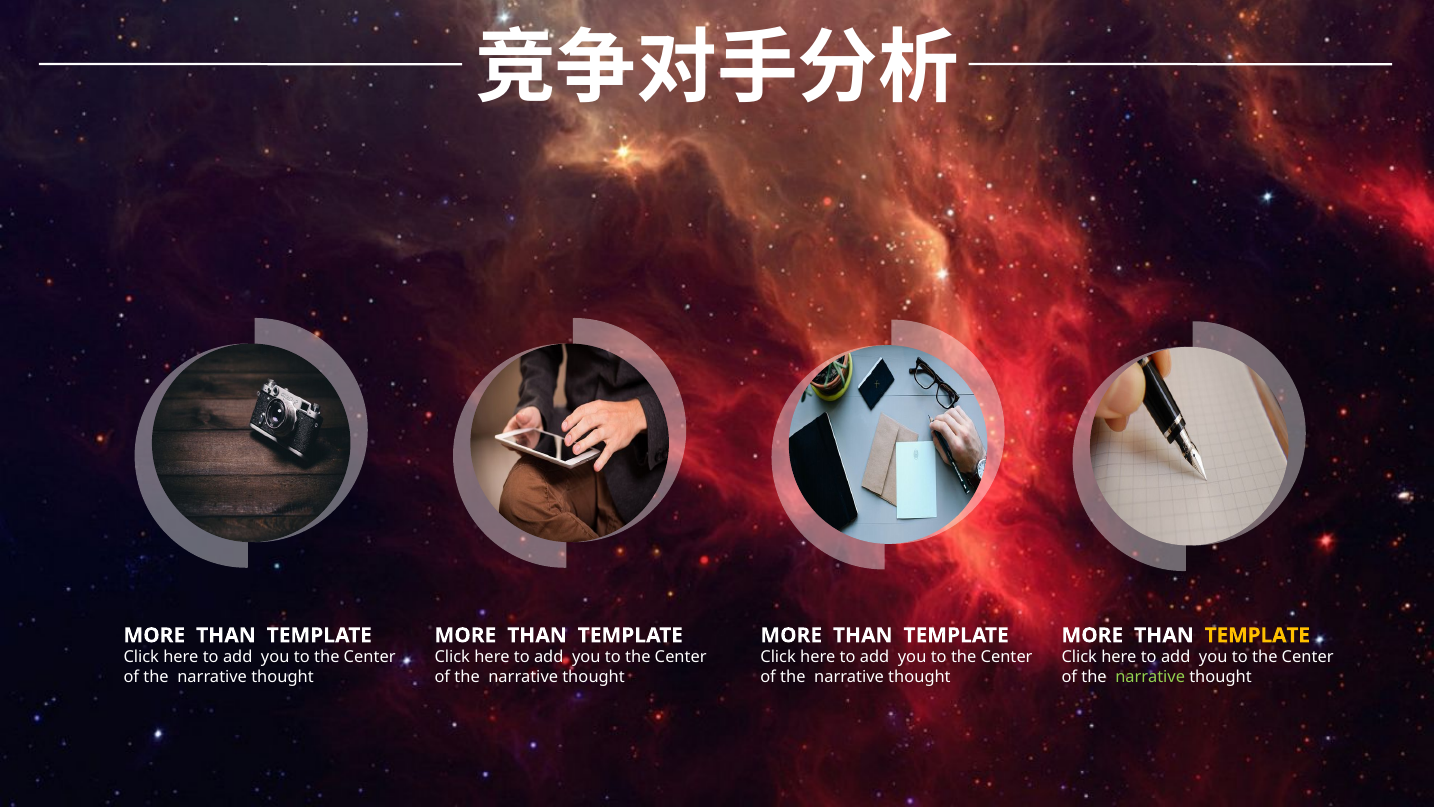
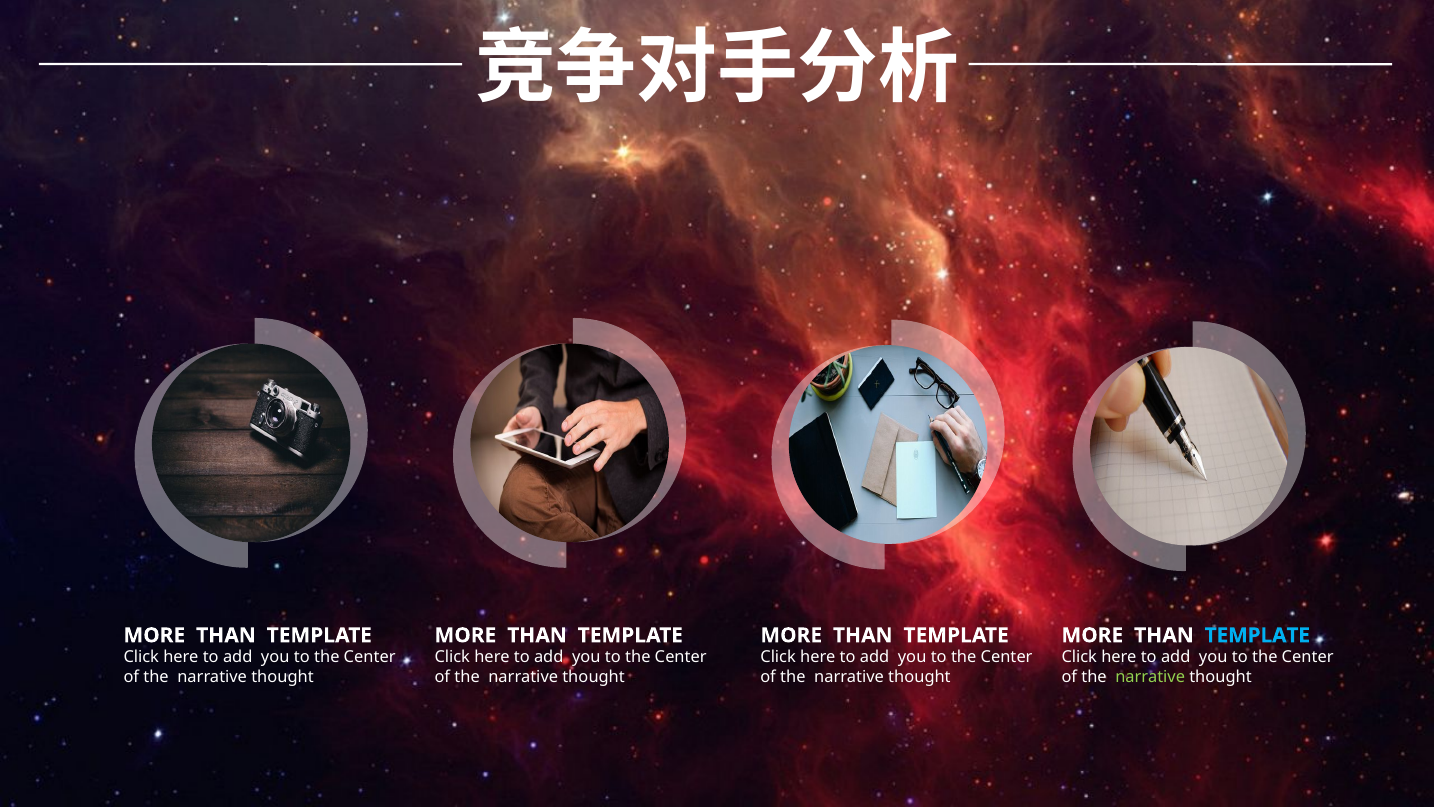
TEMPLATE colour: yellow -> light blue (1257, 635)
